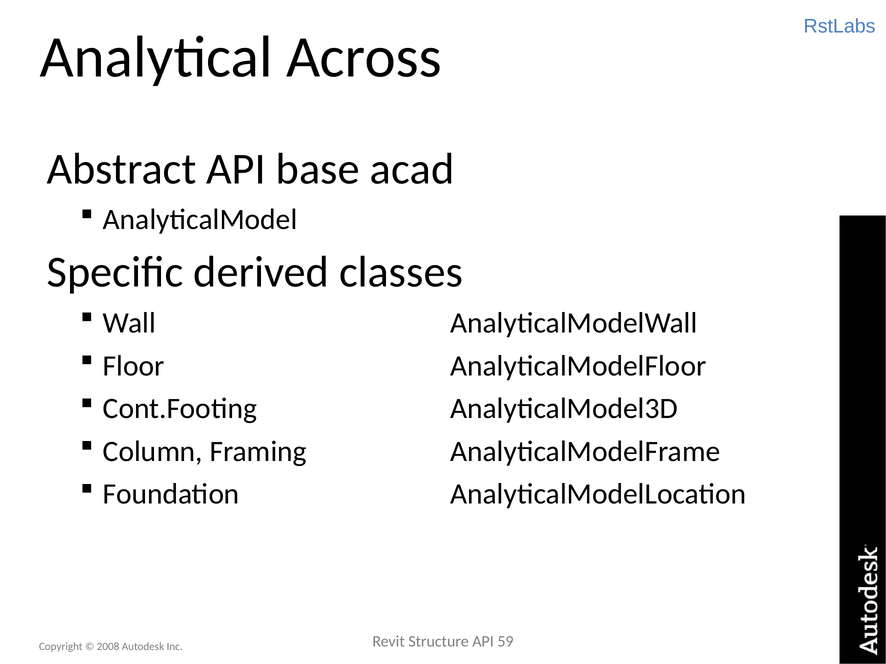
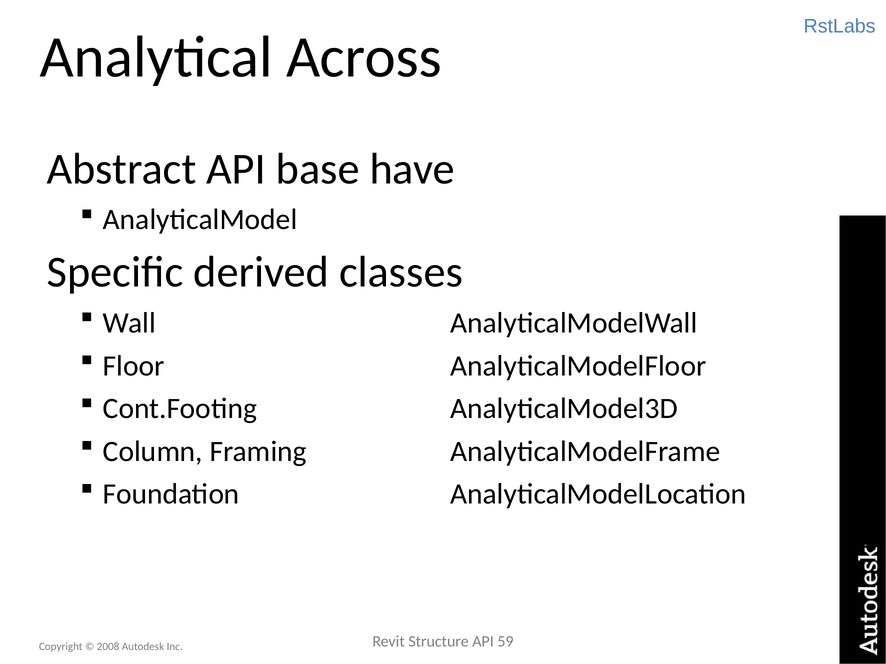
acad: acad -> have (412, 169)
